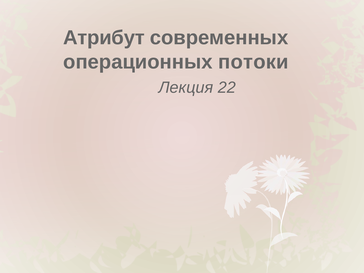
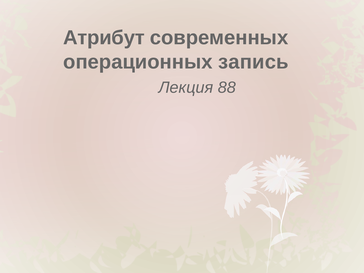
потоки: потоки -> запись (253, 62)
22: 22 -> 88 (227, 88)
